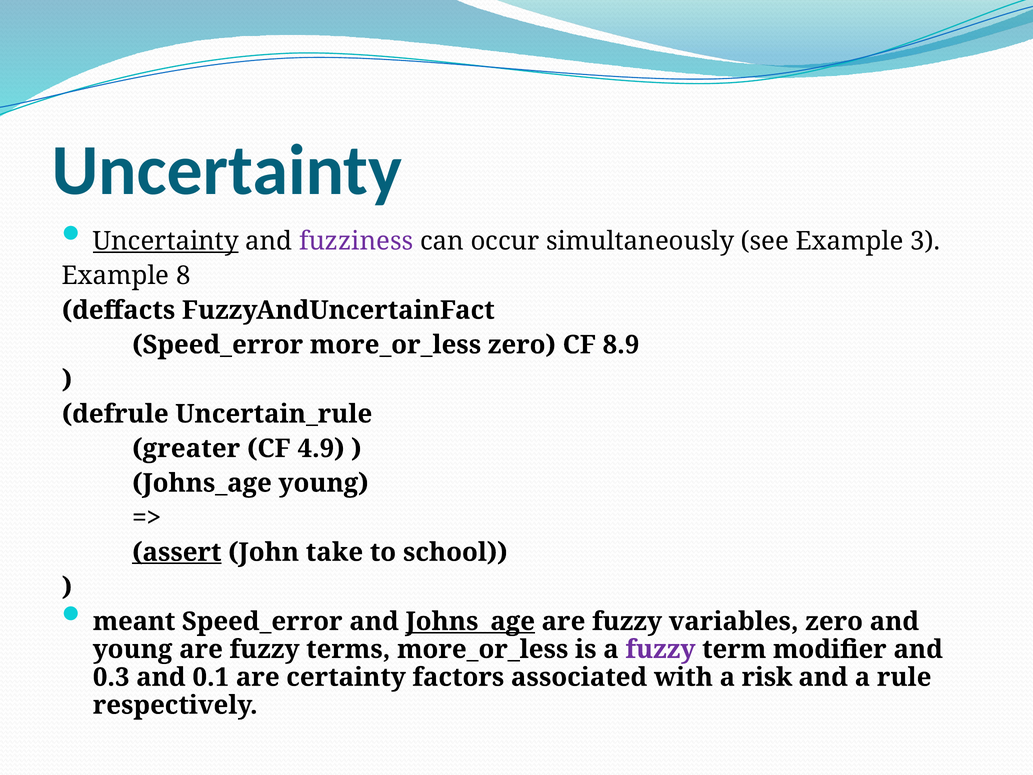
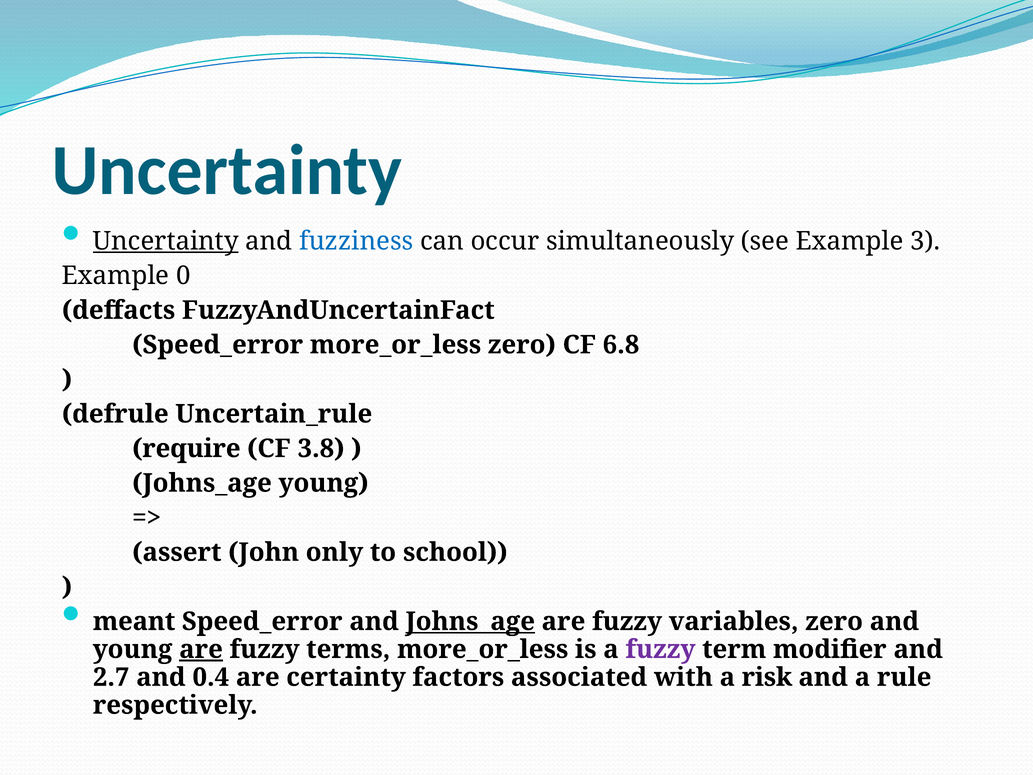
fuzziness colour: purple -> blue (356, 241)
8: 8 -> 0 (183, 276)
8.9: 8.9 -> 6.8 (621, 345)
greater: greater -> require (186, 448)
4.9: 4.9 -> 3.8 (321, 448)
assert underline: present -> none (177, 552)
take: take -> only (334, 552)
are underline: none -> present (201, 649)
0.3: 0.3 -> 2.7 (111, 677)
0.1: 0.1 -> 0.4 (211, 677)
